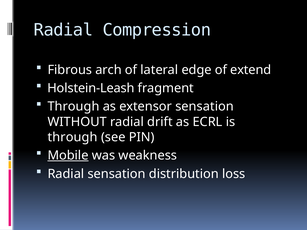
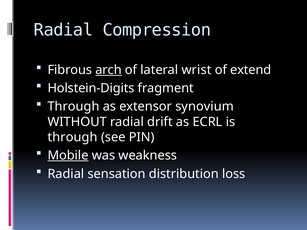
arch underline: none -> present (109, 70)
edge: edge -> wrist (197, 70)
Holstein-Leash: Holstein-Leash -> Holstein-Digits (91, 88)
extensor sensation: sensation -> synovium (205, 107)
